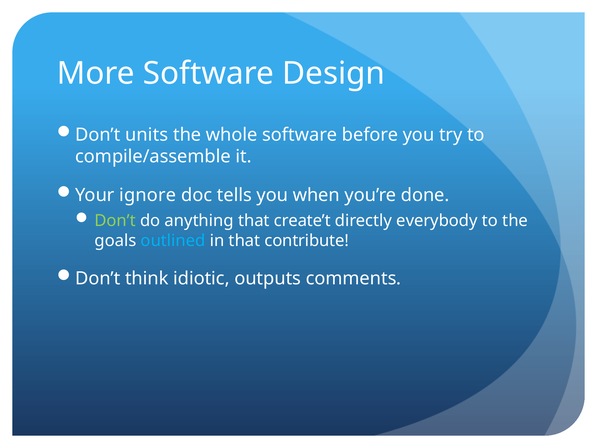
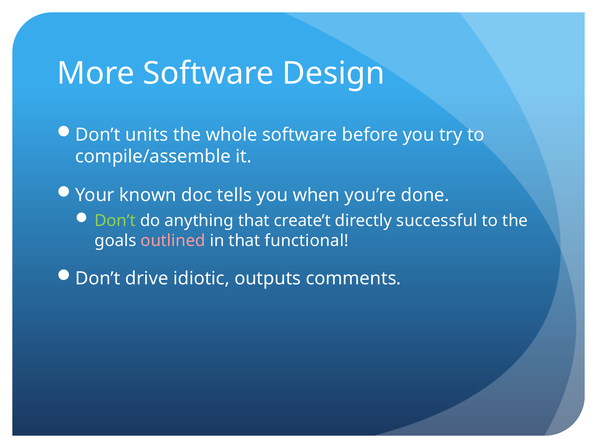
ignore: ignore -> known (148, 195)
everybody: everybody -> successful (437, 221)
outlined colour: light blue -> pink (173, 241)
contribute: contribute -> functional (307, 241)
think: think -> drive (147, 278)
